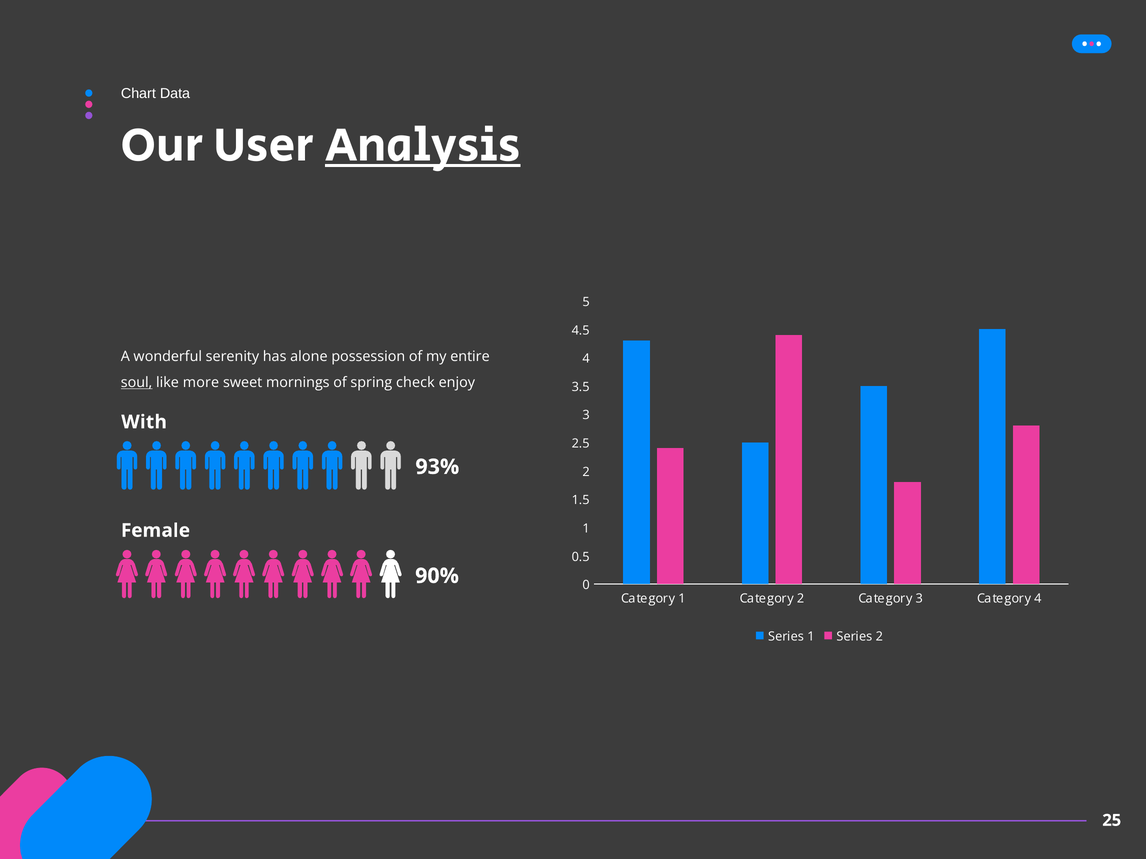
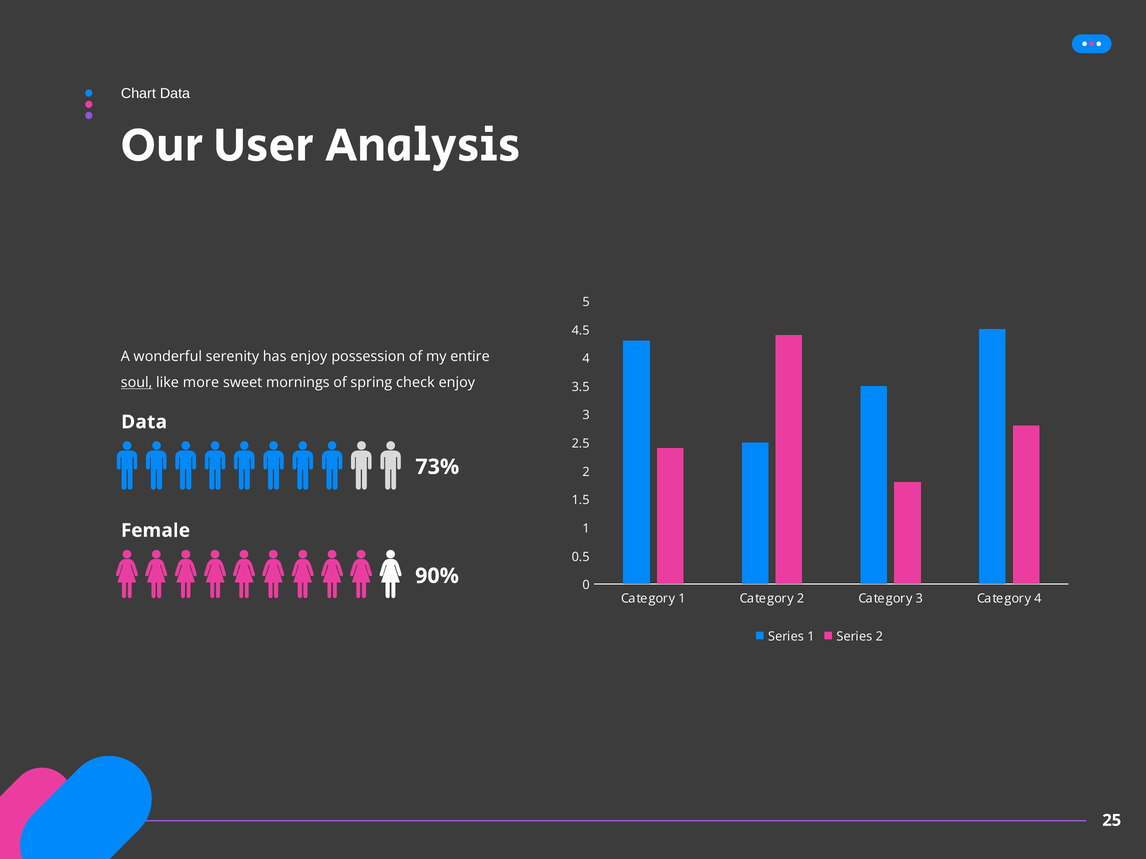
Analysis underline: present -> none (423, 145)
has alone: alone -> enjoy (309, 357)
With: With -> Data (144, 422)
93%: 93% -> 73% (437, 467)
